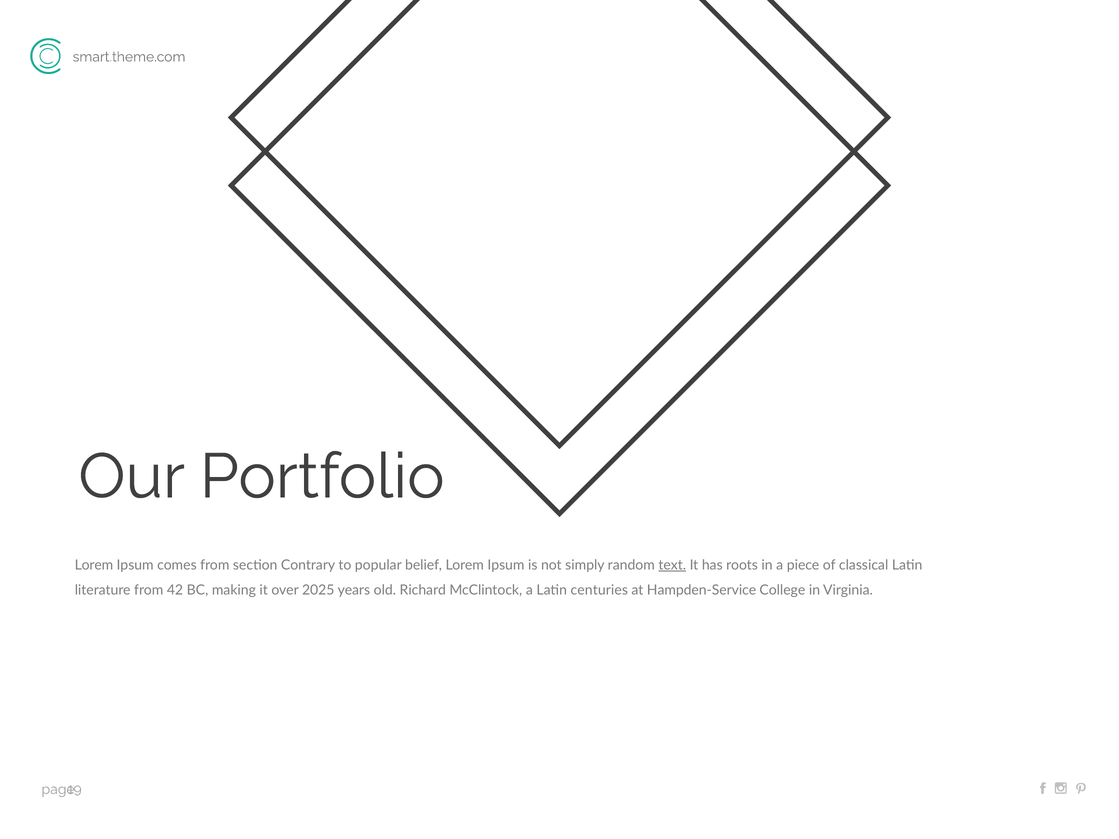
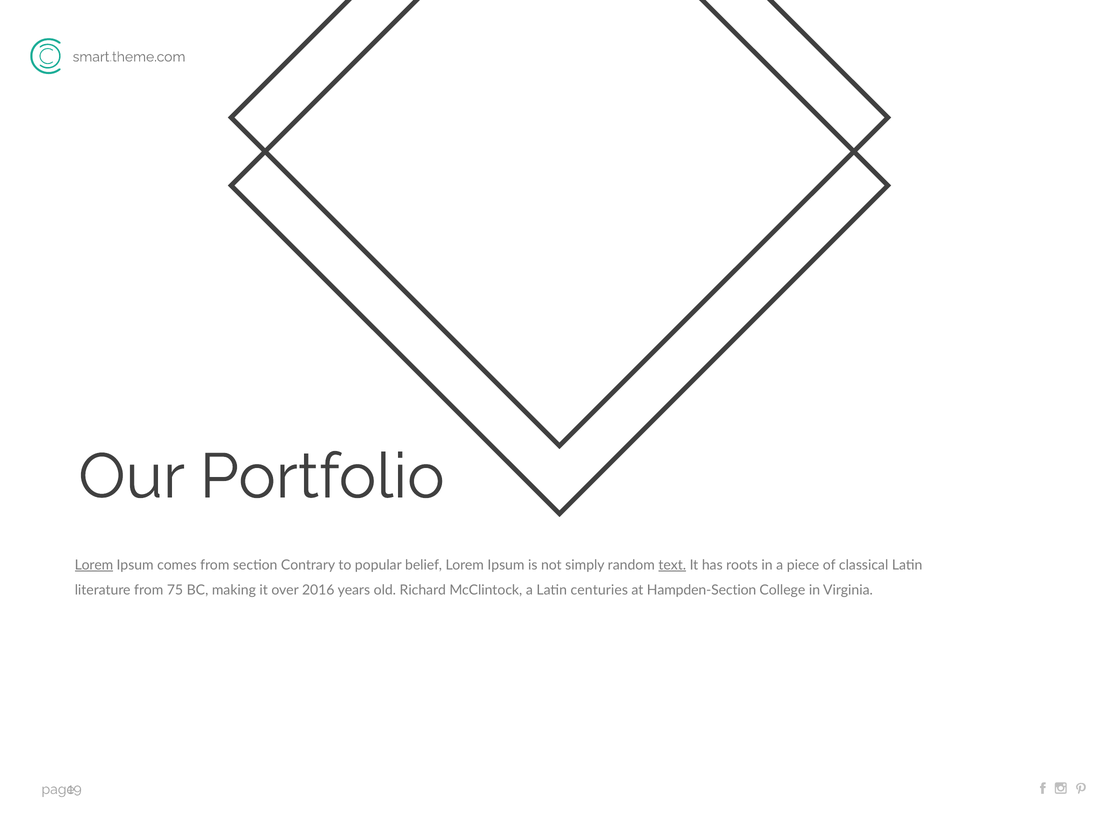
Lorem underline: none -> present (94, 565)
42: 42 -> 75 (175, 590)
2025: 2025 -> 2016 (318, 590)
Hampden-Service: Hampden-Service -> Hampden-Section (702, 590)
